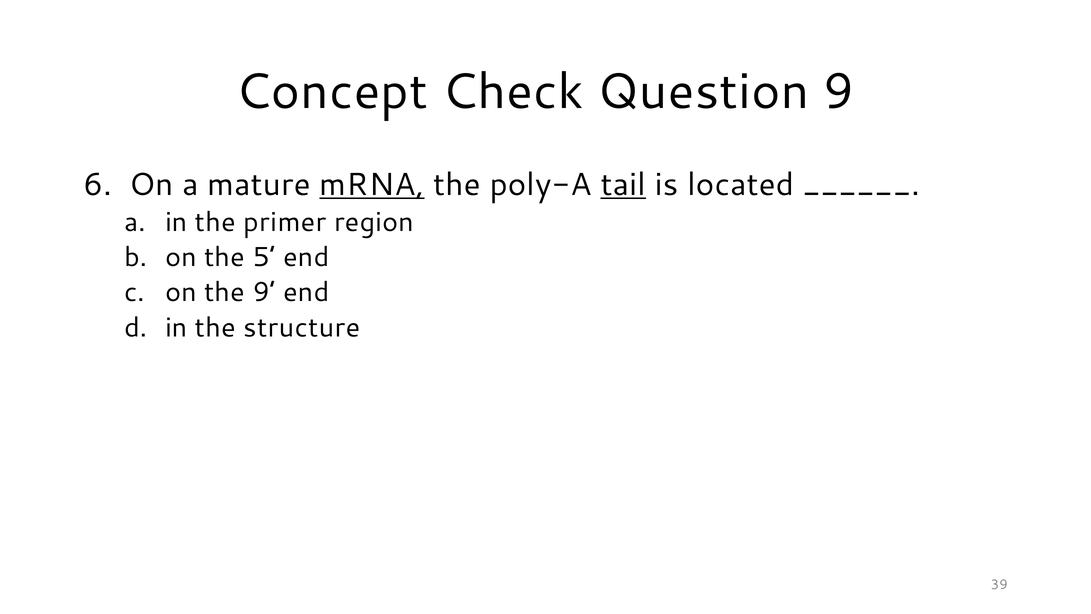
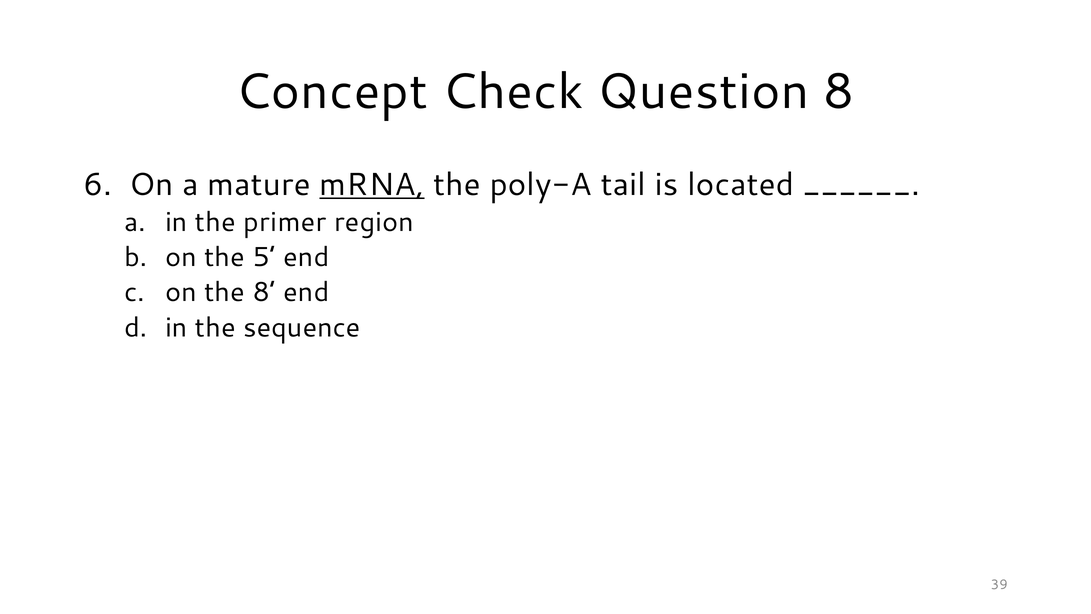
Question 9: 9 -> 8 (839, 92)
tail underline: present -> none (623, 184)
the 9: 9 -> 8 (264, 292)
structure: structure -> sequence (302, 327)
